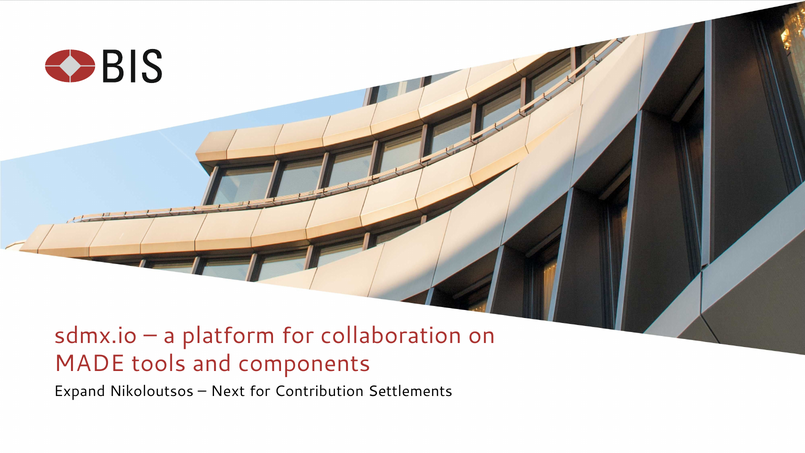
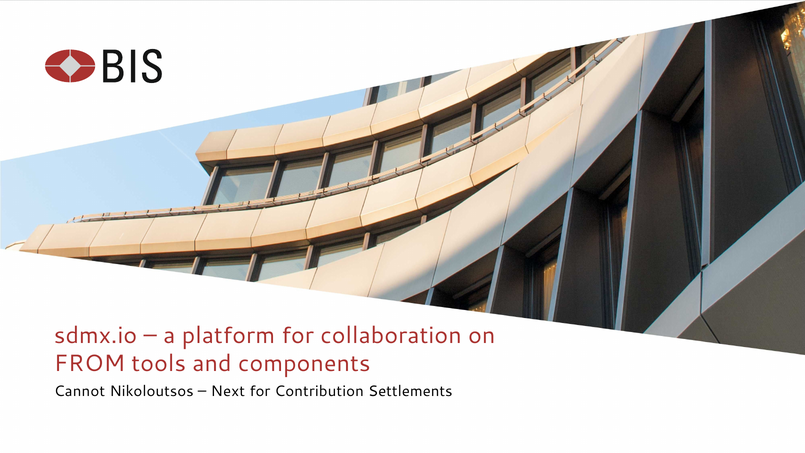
MADE: MADE -> FROM (89, 364)
Expand: Expand -> Cannot (80, 391)
